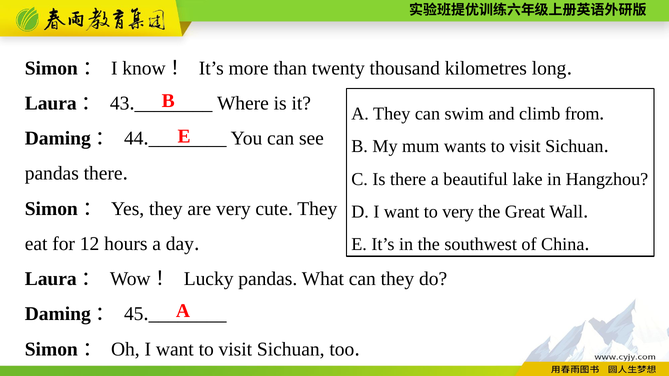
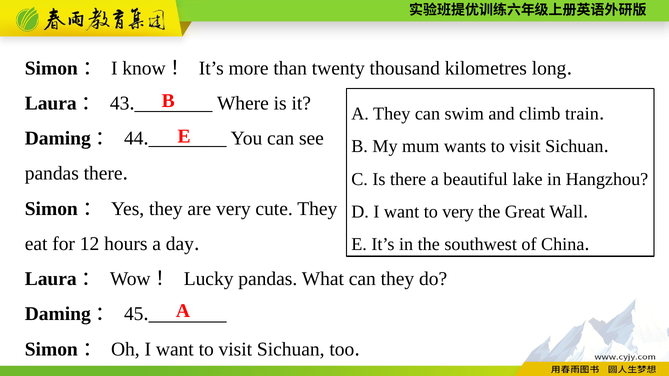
from: from -> train (582, 114)
